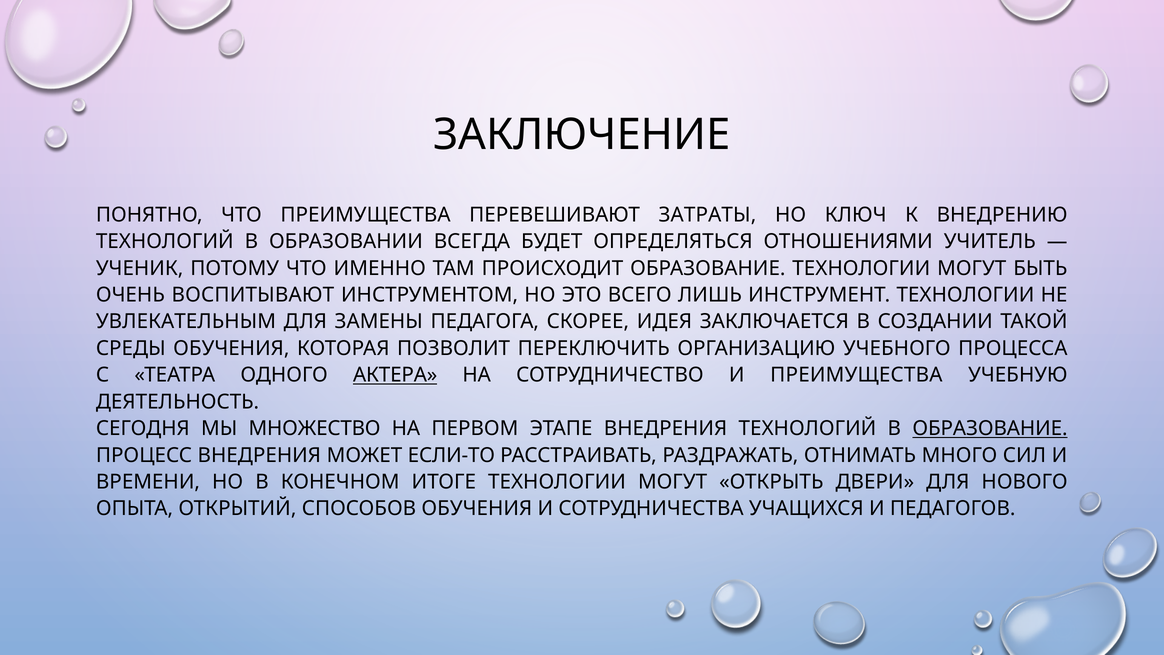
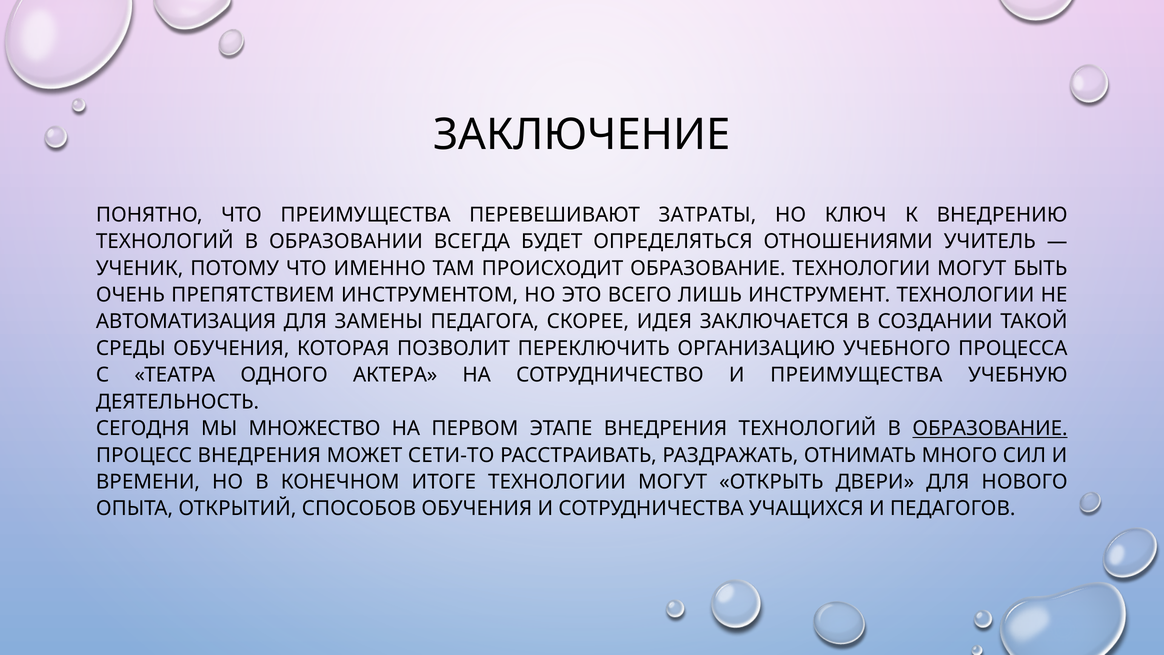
ВОСПИТЫВАЮТ: ВОСПИТЫВАЮТ -> ПРЕПЯТСТВИЕМ (253, 295)
УВЛЕКАТЕЛЬНЫМ: УВЛЕКАТЕЛЬНЫМ -> АВТОМАТИЗАЦИЯ (186, 322)
АКТЕРА underline: present -> none (395, 375)
ЕСЛИ-ТО: ЕСЛИ-ТО -> СЕТИ-ТО (451, 455)
